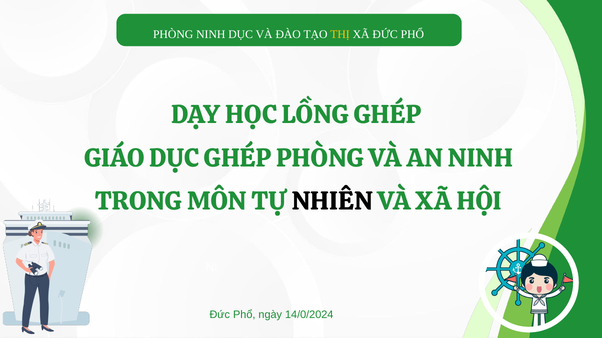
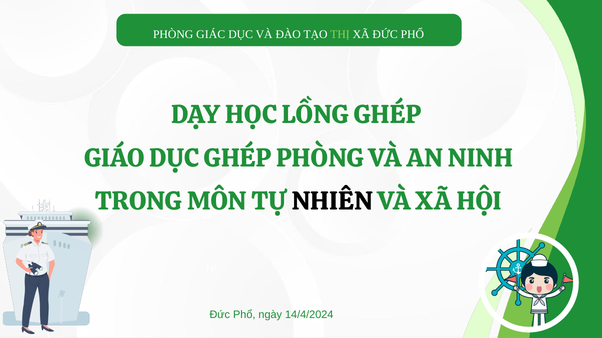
PHÒNG NINH: NINH -> GIÁC (211, 35)
THỊ colour: yellow -> light green (340, 35)
14/0/2024: 14/0/2024 -> 14/4/2024 (309, 315)
